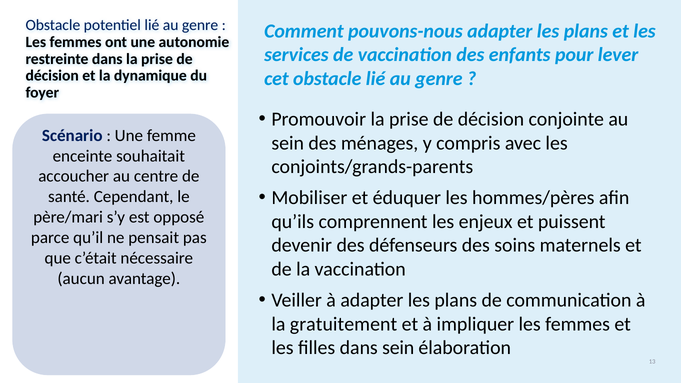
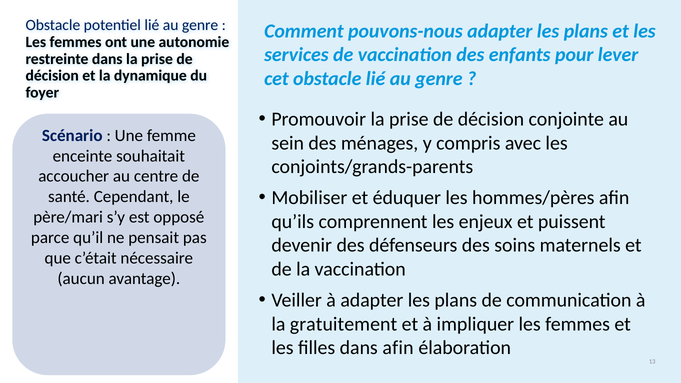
dans sein: sein -> afin (398, 348)
